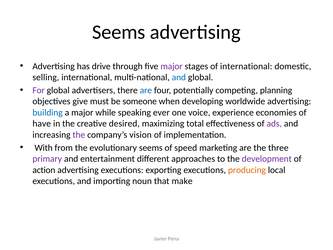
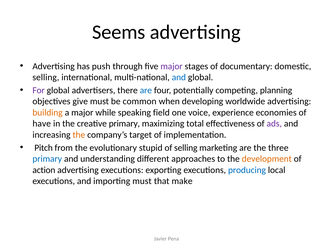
drive: drive -> push (101, 66)
of international: international -> documentary (246, 66)
someone: someone -> common (140, 101)
building colour: blue -> orange (48, 112)
ever: ever -> field (161, 112)
creative desired: desired -> primary (124, 124)
the colour: purple -> orange (79, 135)
vision: vision -> target (141, 135)
With: With -> Pitch (44, 148)
evolutionary seems: seems -> stupid (151, 148)
of speed: speed -> selling (186, 148)
primary colour: purple -> blue (47, 159)
entertainment: entertainment -> understanding (108, 159)
development colour: purple -> orange (267, 159)
producing colour: orange -> blue (247, 170)
importing noun: noun -> must (142, 181)
